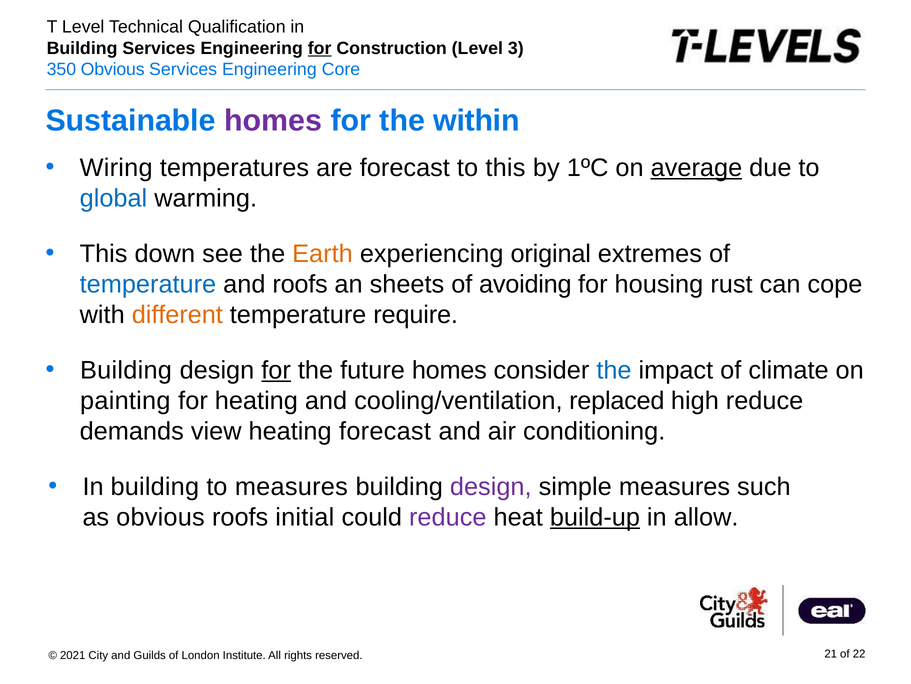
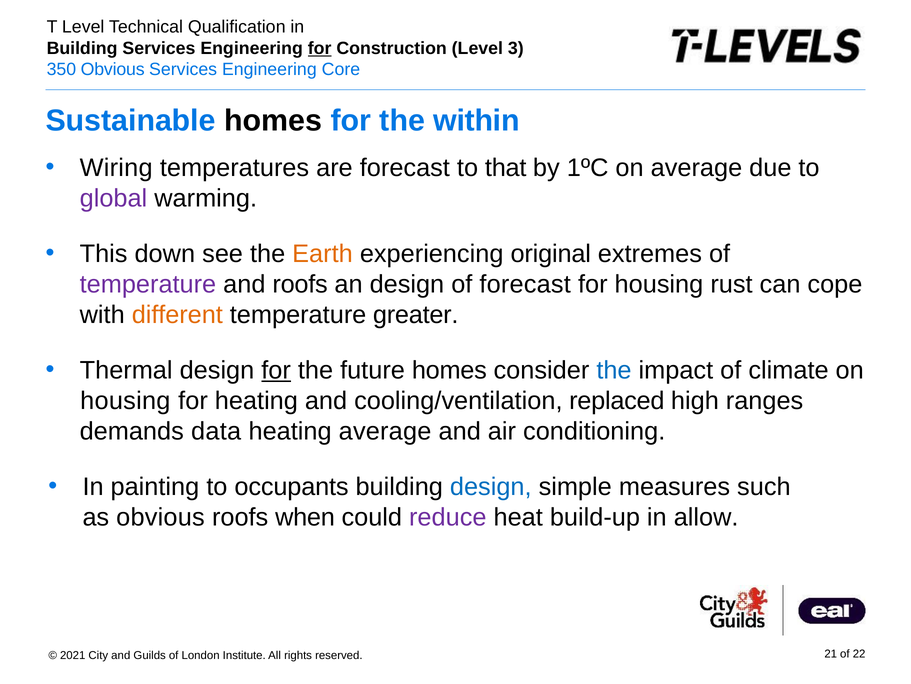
homes colour: purple -> black (273, 121)
to this: this -> that (506, 168)
average underline: present -> none (696, 168)
global colour: blue -> purple (113, 198)
temperature colour: blue -> purple (148, 284)
an sheets: sheets -> design (407, 284)
of avoiding: avoiding -> forecast (525, 284)
require: require -> greater (416, 314)
Building: Building -> Thermal (126, 370)
painting: painting -> housing (125, 401)
high reduce: reduce -> ranges (765, 401)
view: view -> data (216, 431)
heating forecast: forecast -> average (385, 431)
building: building -> painting (155, 486)
to measures: measures -> occupants (292, 486)
design colour: purple -> blue (491, 486)
initial: initial -> when (305, 517)
build-up underline: present -> none (595, 517)
